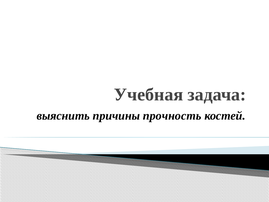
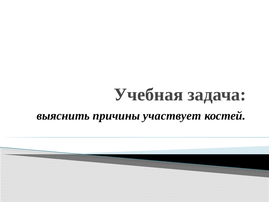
прочность: прочность -> участвует (172, 116)
